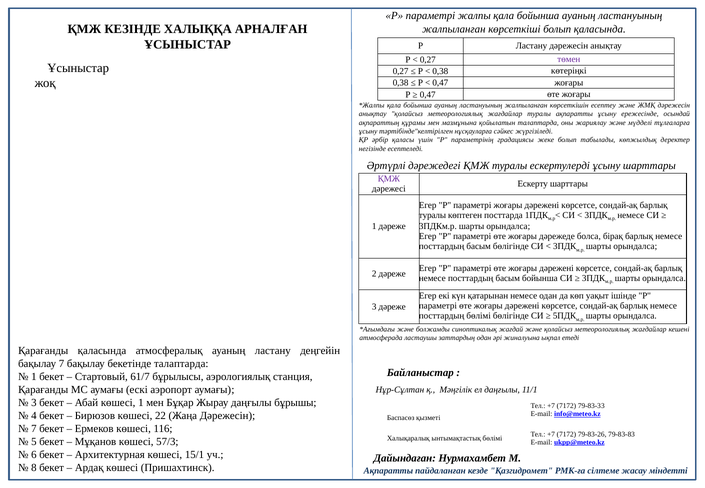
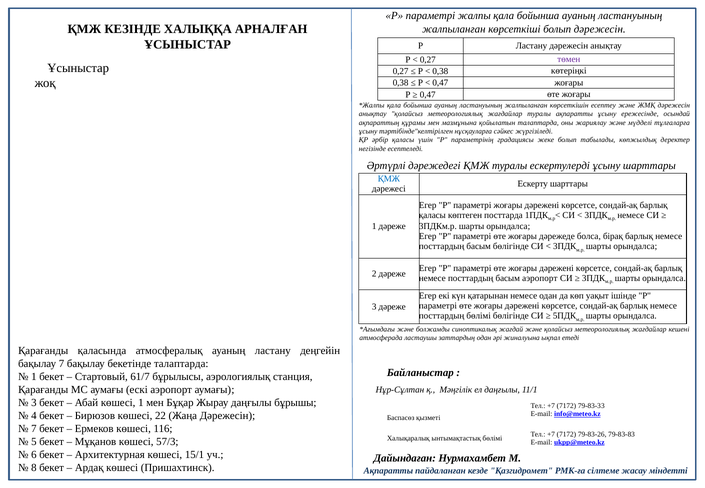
болып қаласында: қаласында -> дәрежесін (600, 29)
ҚМЖ colour: purple -> blue (389, 179)
туралы: туралы -> қаласы (432, 215)
басым бойынша: бойынша -> аэропорт (540, 278)
